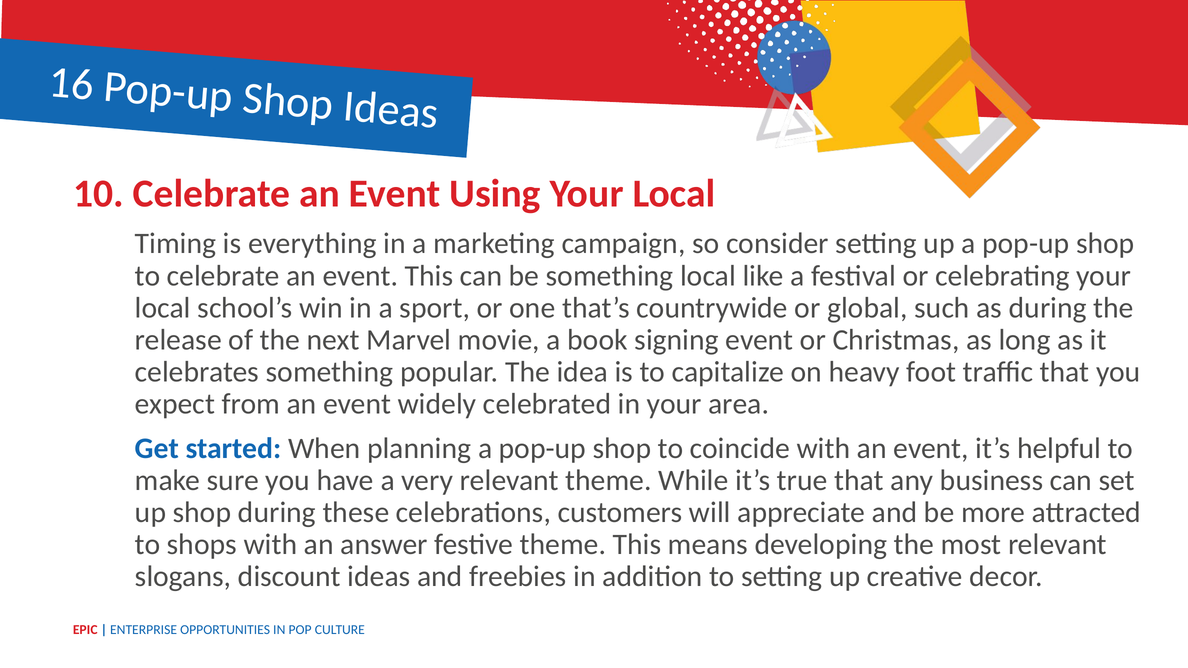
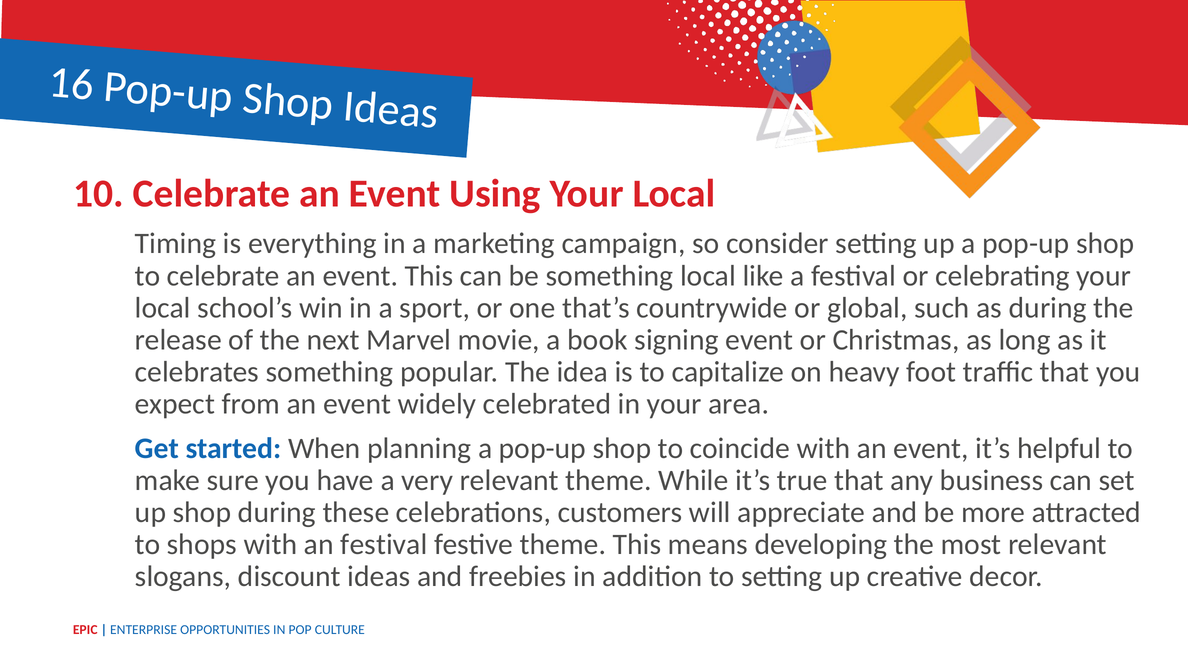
an answer: answer -> festival (384, 545)
